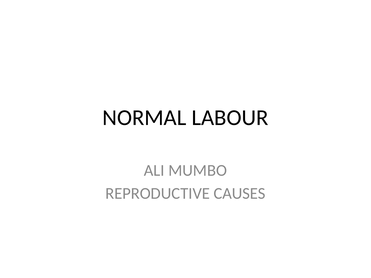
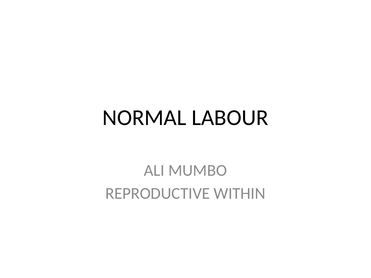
CAUSES: CAUSES -> WITHIN (240, 194)
